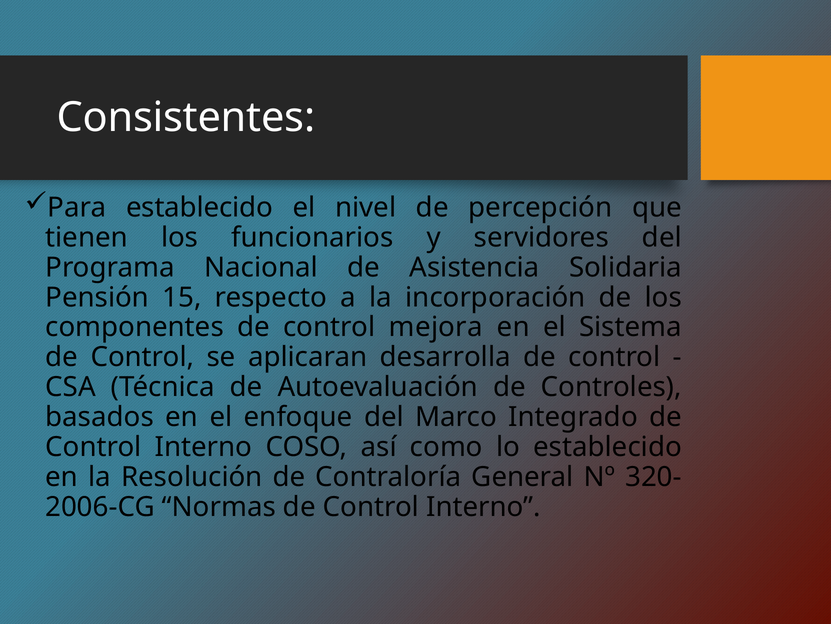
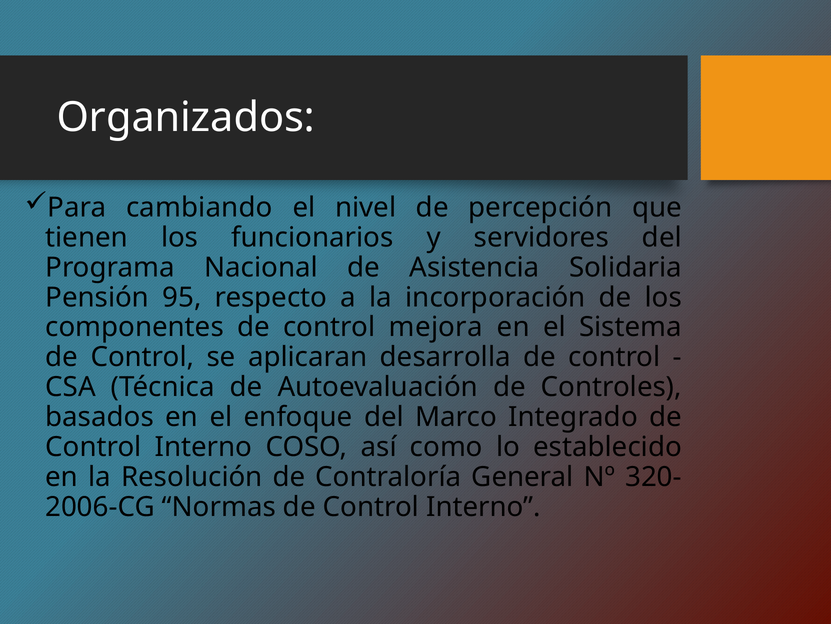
Consistentes: Consistentes -> Organizados (186, 117)
Para establecido: establecido -> cambiando (199, 207)
15: 15 -> 95 (182, 297)
